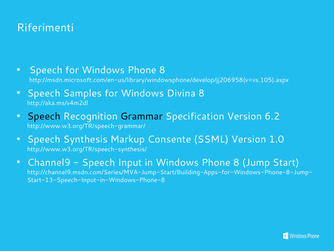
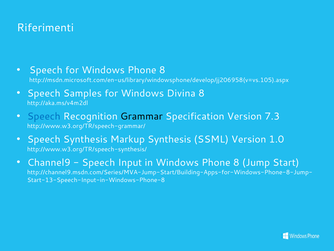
Speech colour: black -> blue (44, 116)
6.2: 6.2 -> 7.3 (272, 116)
Markup Consente: Consente -> Synthesis (169, 139)
